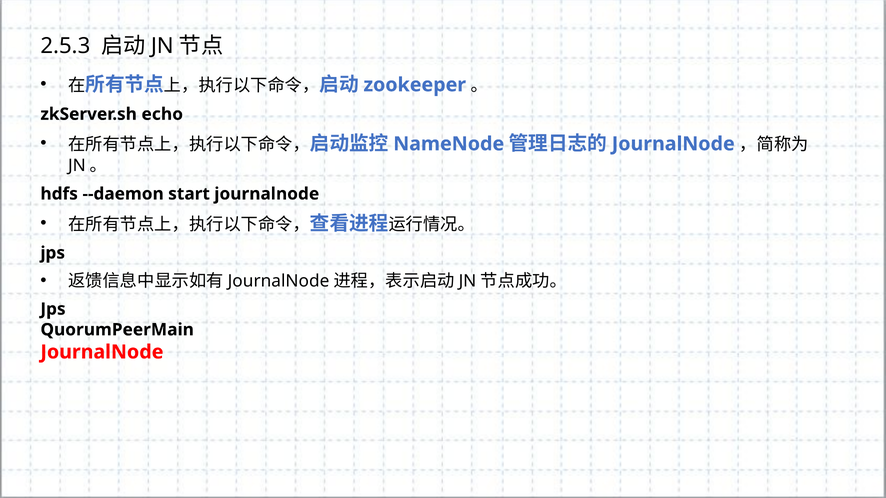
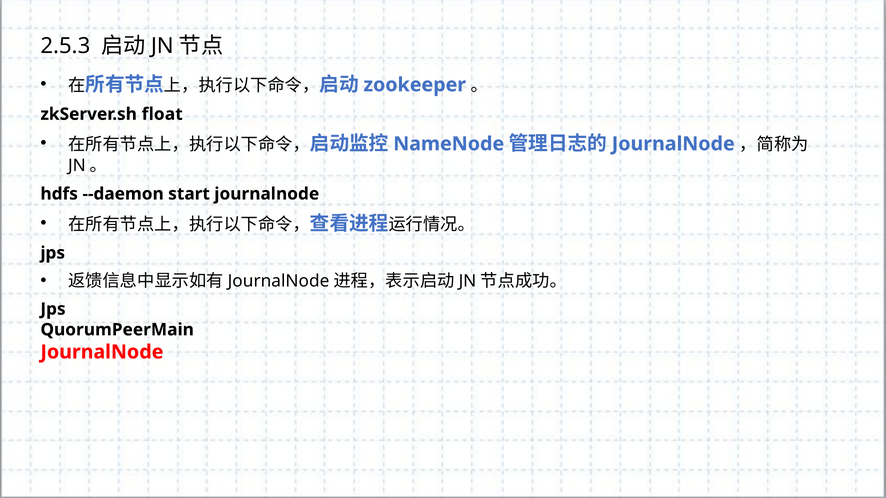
echo: echo -> float (162, 114)
